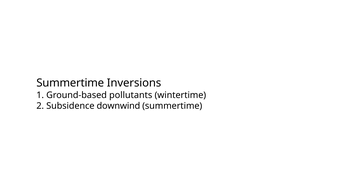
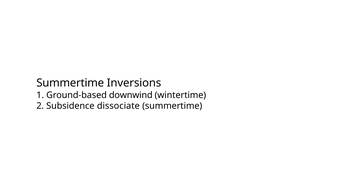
pollutants: pollutants -> downwind (131, 95)
downwind: downwind -> dissociate (118, 106)
